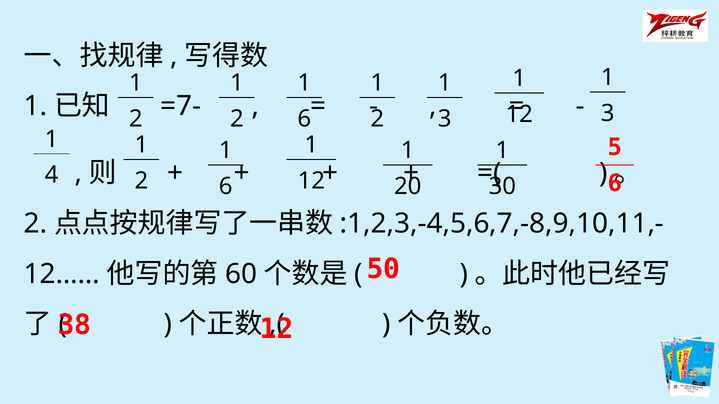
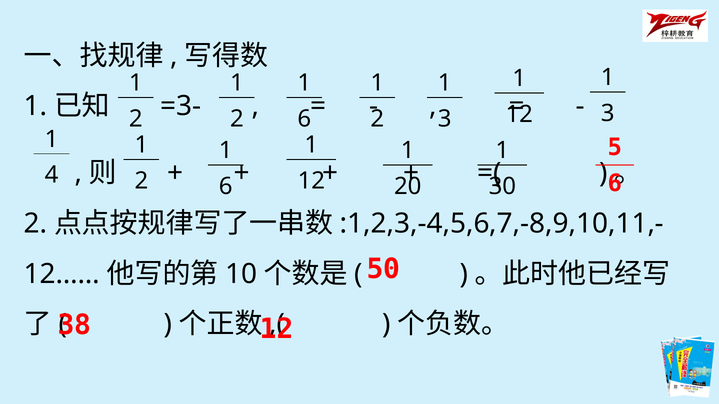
=7-: =7- -> =3- (181, 106)
60: 60 -> 10 (241, 274)
